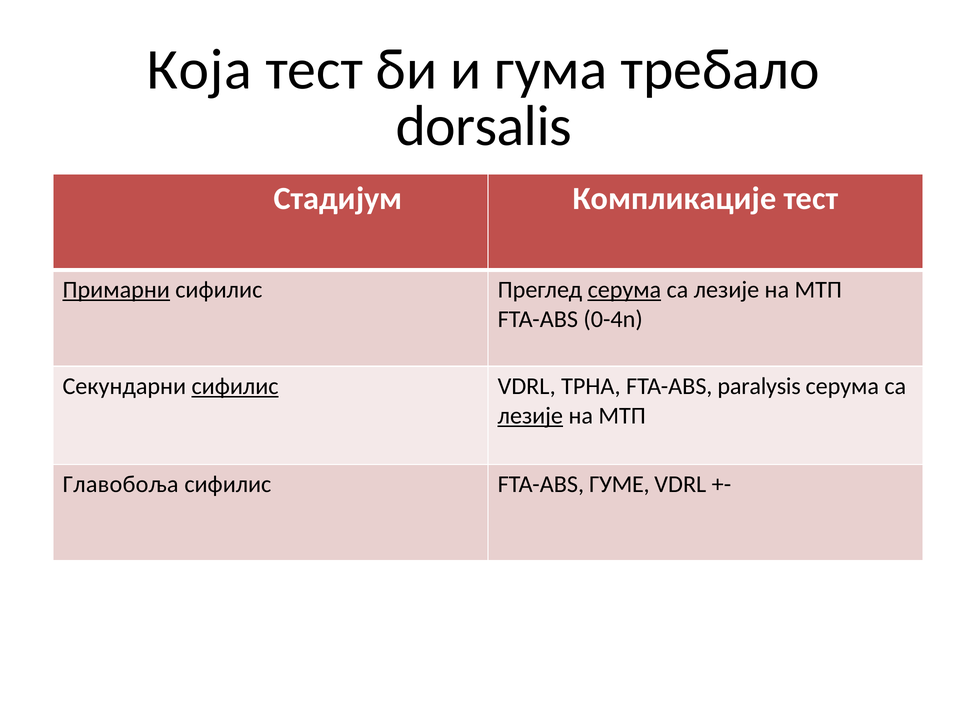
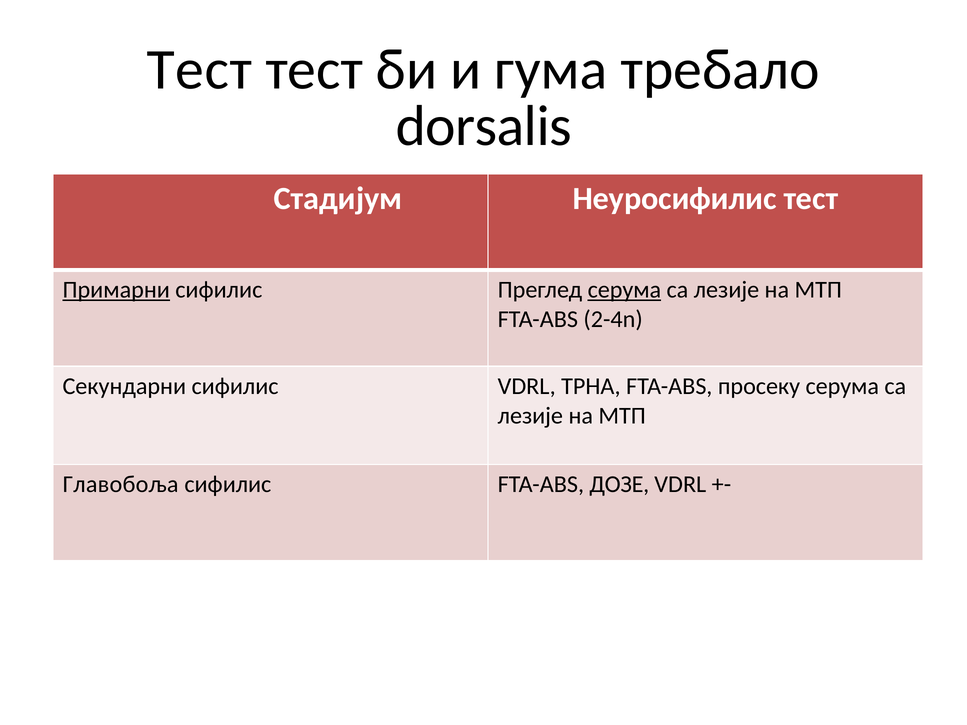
Која: Која -> Тест (199, 70)
Компликације: Компликације -> Неуросифилис (675, 199)
0-4n: 0-4n -> 2-4n (613, 319)
сифилис underline: present -> none (235, 386)
paralуsis: paralуsis -> просеку (759, 386)
лезије underline: present -> none (530, 416)
ГУМЕ: ГУМЕ -> ДОЗЕ (619, 485)
